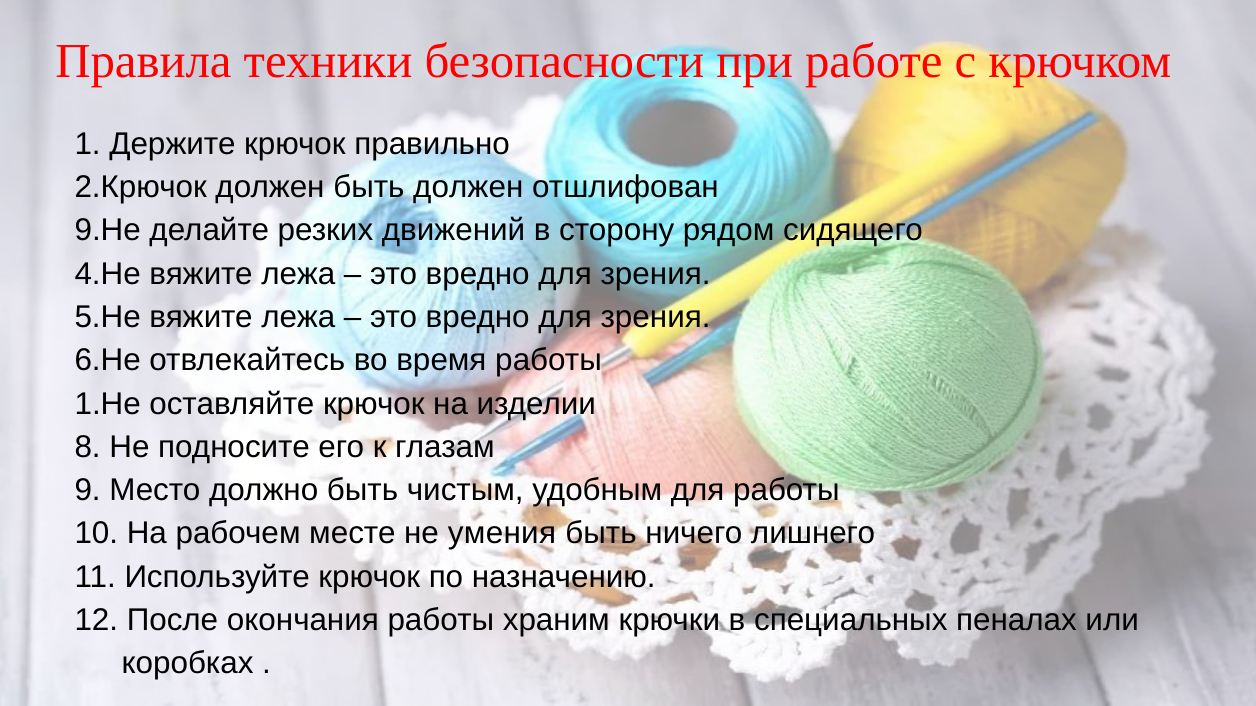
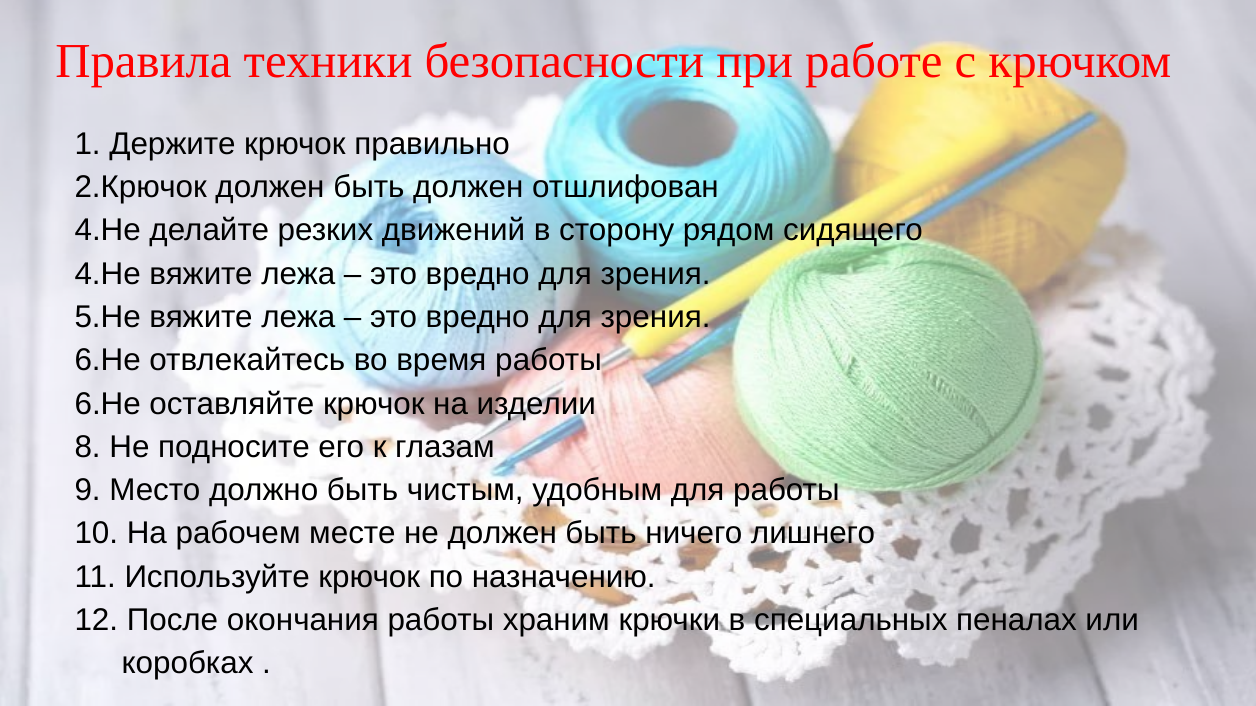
9.Не: 9.Не -> 4.Не (108, 231)
1.Не: 1.Не -> 6.Не (108, 404)
не умения: умения -> должен (502, 534)
